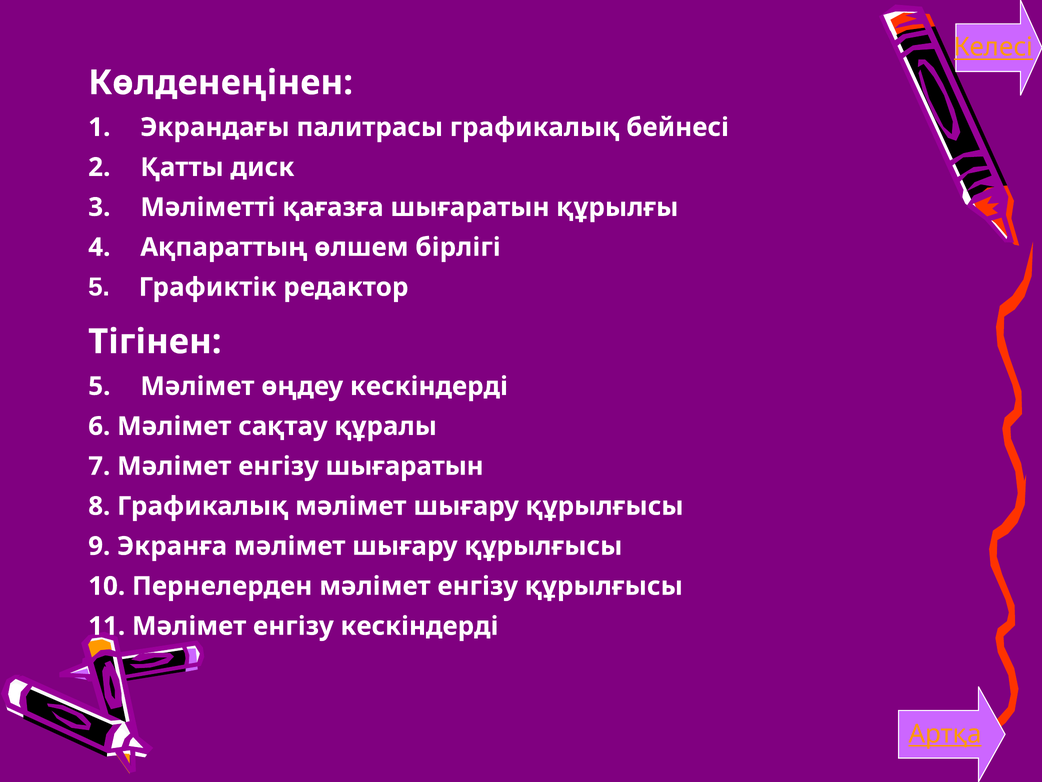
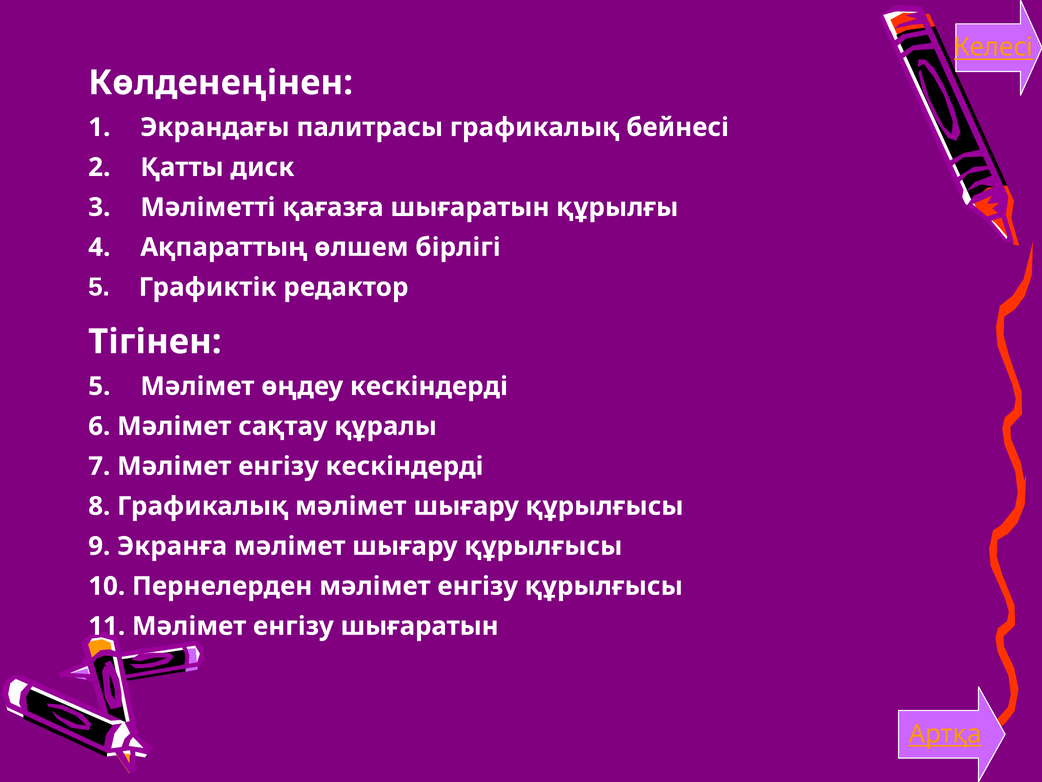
енгізу шығаратын: шығаратын -> кескіндерді (405, 466)
енгізу кескіндерді: кескіндерді -> шығаратын (420, 626)
